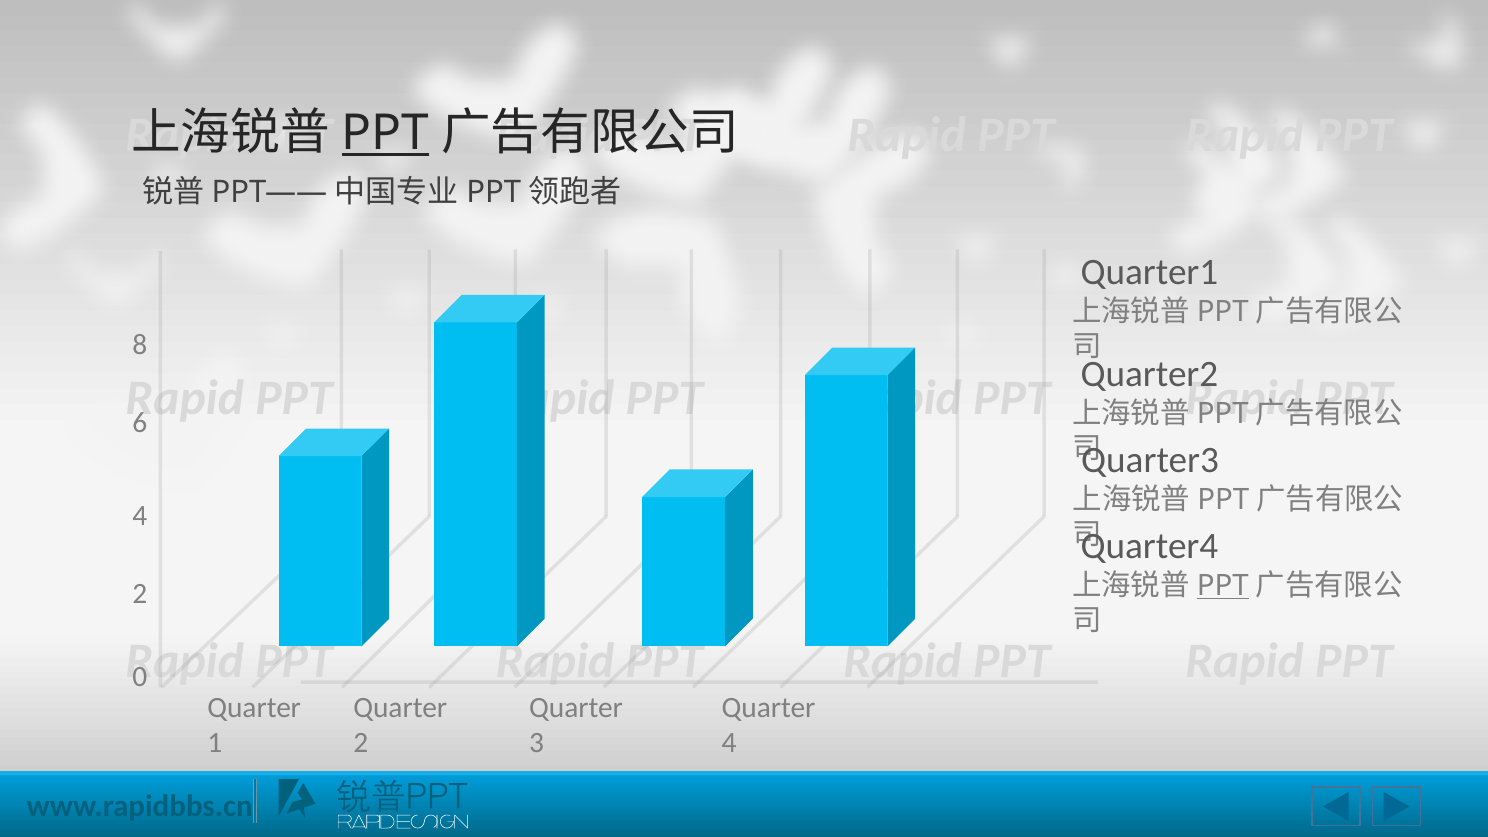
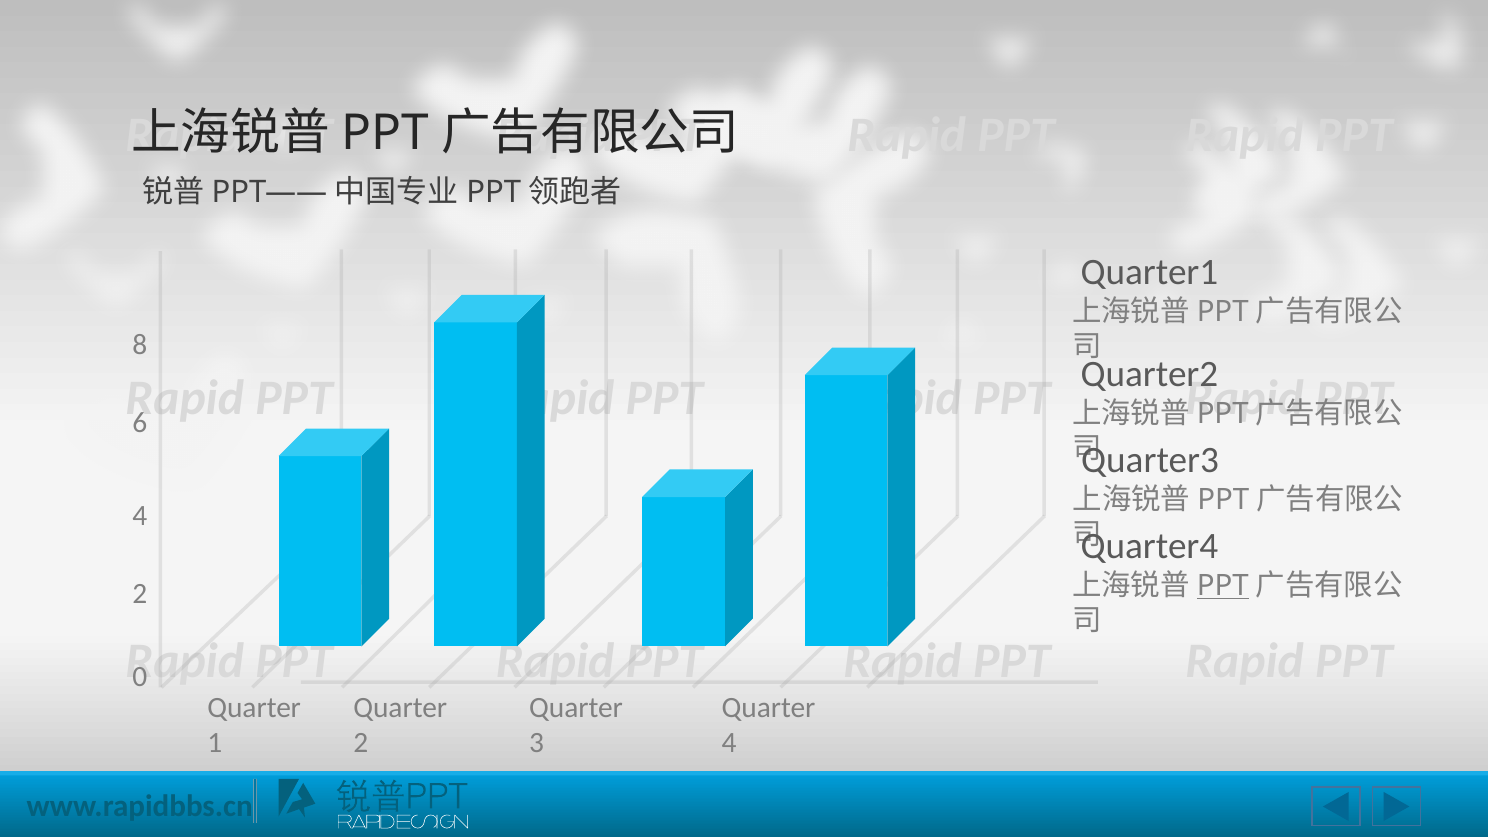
PPT underline: present -> none (385, 133)
